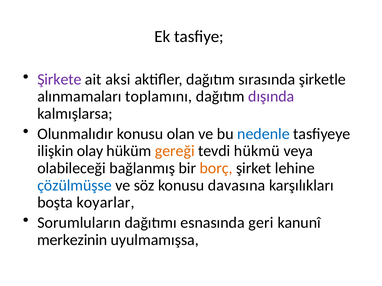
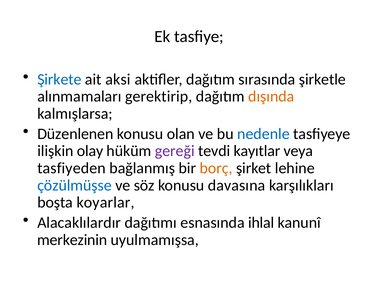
Şirkete colour: purple -> blue (59, 79)
toplamını: toplamını -> gerektirip (159, 97)
dışında colour: purple -> orange (271, 97)
Olunmalıdır: Olunmalıdır -> Düzenlenen (75, 134)
gereği colour: orange -> purple (175, 151)
hükmü: hükmü -> kayıtlar (257, 151)
olabileceği: olabileceği -> tasfiyeden (71, 168)
Sorumluların: Sorumluların -> Alacaklılardır (79, 223)
geri: geri -> ihlal (261, 223)
